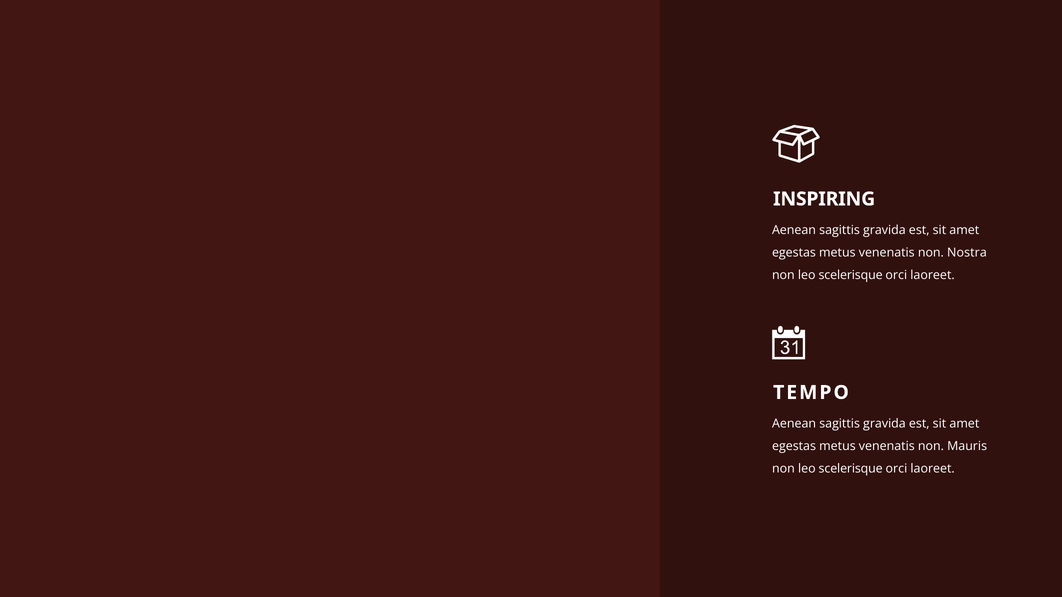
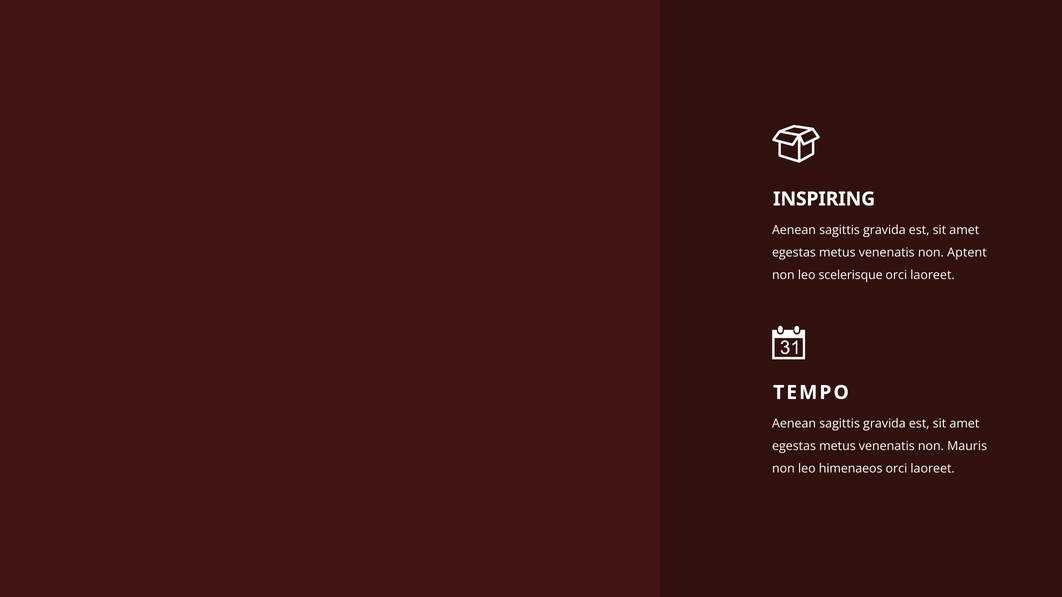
Nostra: Nostra -> Aptent (967, 253)
scelerisque: scelerisque -> himenaeos (851, 469)
